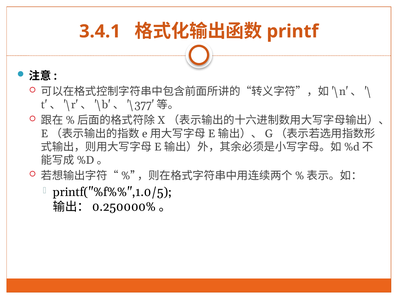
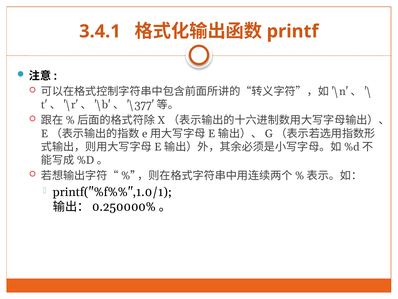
printf("%f%%",1.0/5: printf("%f%%",1.0/5 -> printf("%f%%",1.0/1 (112, 192)
